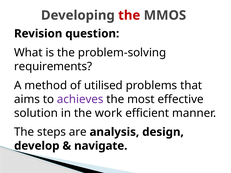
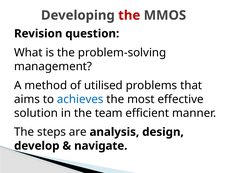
requirements: requirements -> management (53, 66)
achieves colour: purple -> blue (80, 99)
work: work -> team (109, 113)
